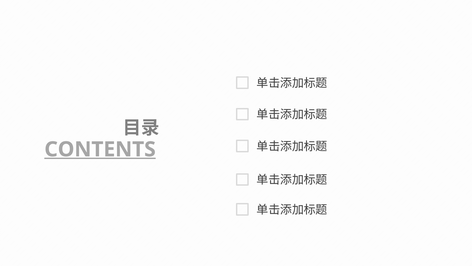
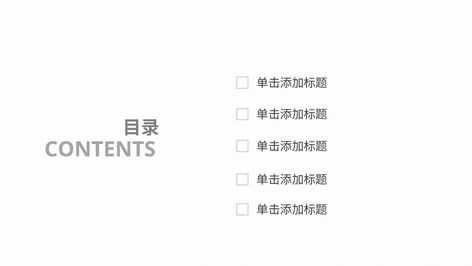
CONTENTS underline: present -> none (100, 149)
